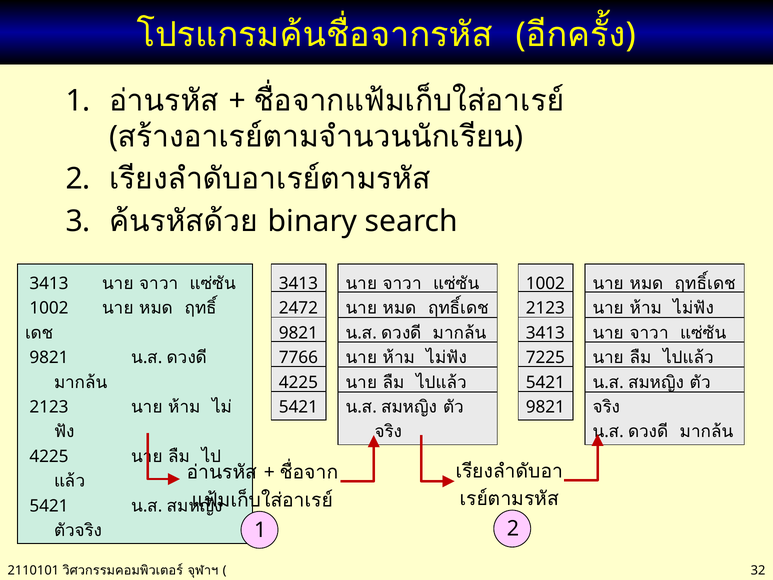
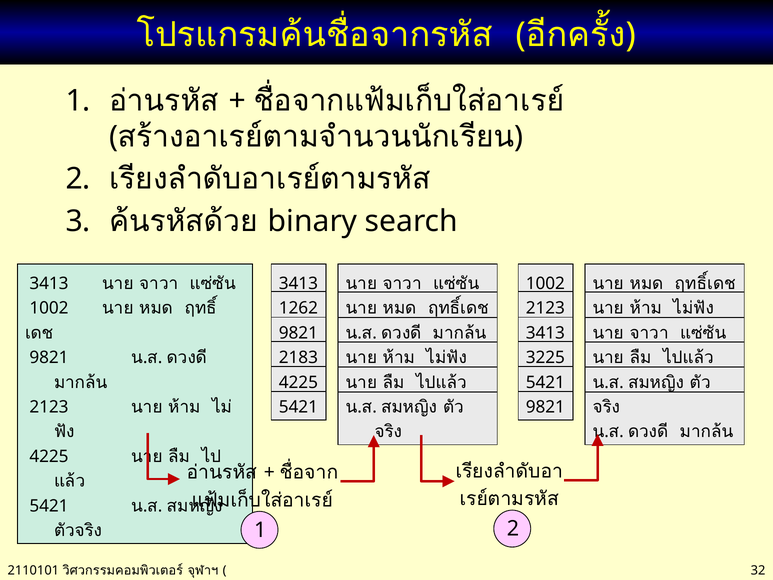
2472: 2472 -> 1262 (298, 308)
7766: 7766 -> 2183 (298, 357)
7225: 7225 -> 3225 (545, 357)
